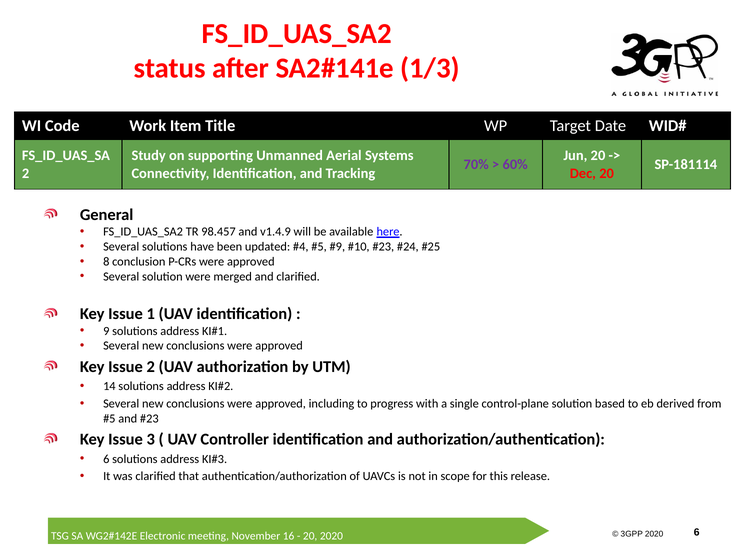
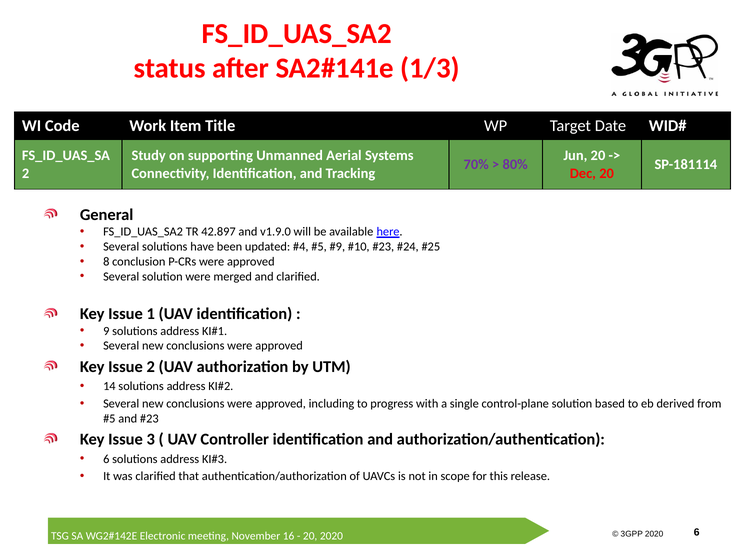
60%: 60% -> 80% (515, 165)
98.457: 98.457 -> 42.897 (219, 232)
v1.4.9: v1.4.9 -> v1.9.0 (276, 232)
